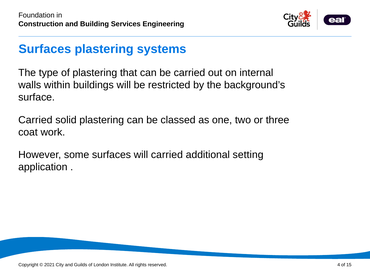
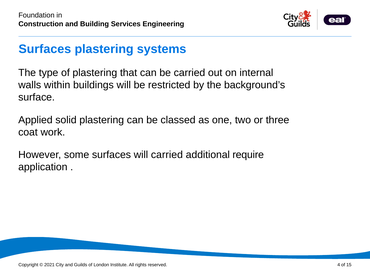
Carried: Carried -> Applied (35, 120)
setting: setting -> require (248, 155)
